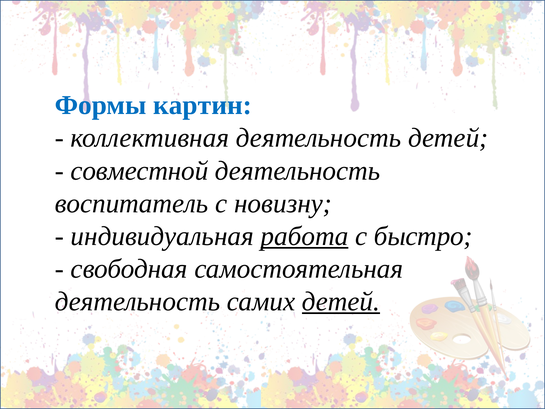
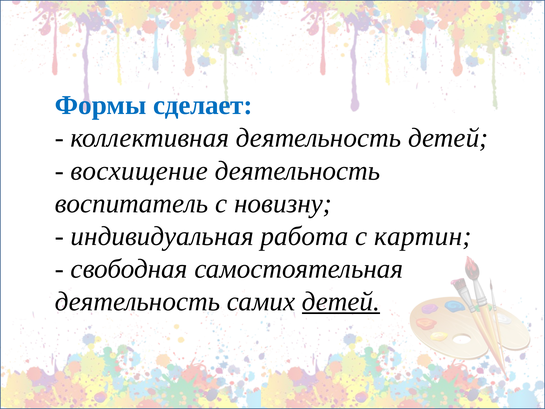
картин: картин -> сделает (203, 105)
совместной: совместной -> восхищение (139, 171)
работа underline: present -> none (305, 236)
быстро: быстро -> картин (423, 236)
